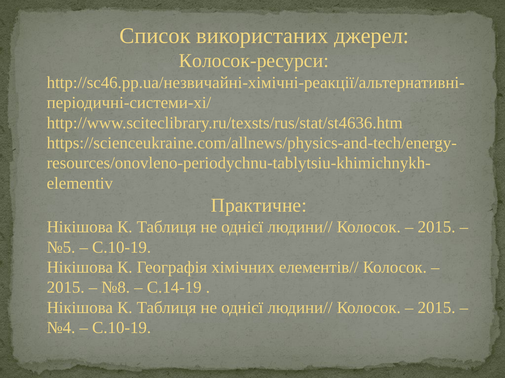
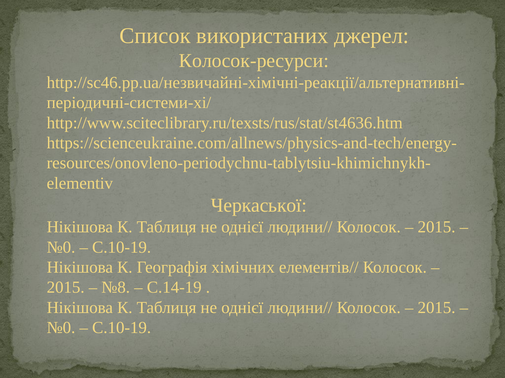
Практичне: Практичне -> Черкаської (259, 206)
№5: №5 -> №0 (61, 248)
№4: №4 -> №0 (61, 328)
